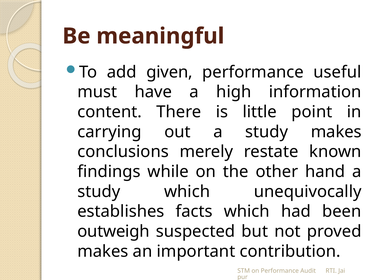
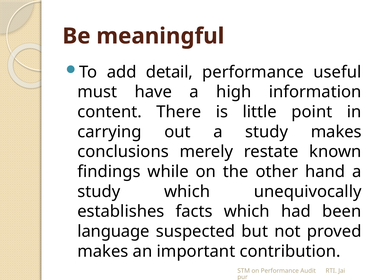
given: given -> detail (169, 72)
outweigh: outweigh -> language (113, 232)
